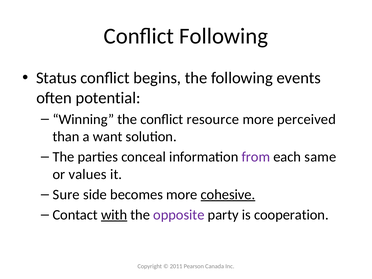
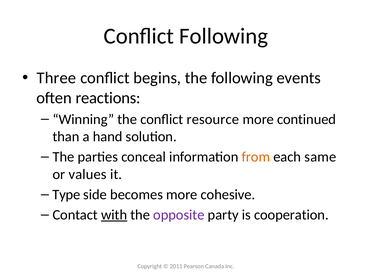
Status: Status -> Three (56, 78)
potential: potential -> reactions (108, 98)
perceived: perceived -> continued (307, 119)
want: want -> hand (108, 137)
from colour: purple -> orange (256, 157)
Sure: Sure -> Type (66, 195)
cohesive underline: present -> none (228, 195)
